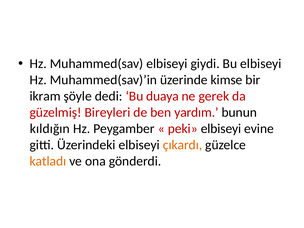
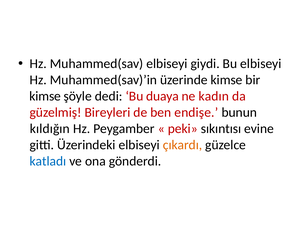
ikram: ikram -> kimse (45, 96)
gerek: gerek -> kadın (214, 96)
yardım: yardım -> endişe (196, 112)
peki elbiseyi: elbiseyi -> sıkıntısı (221, 129)
katladı colour: orange -> blue (48, 161)
